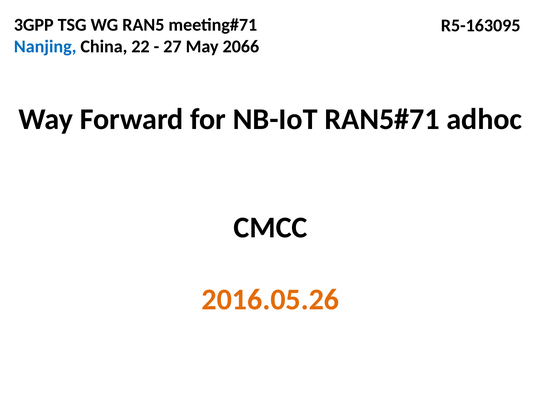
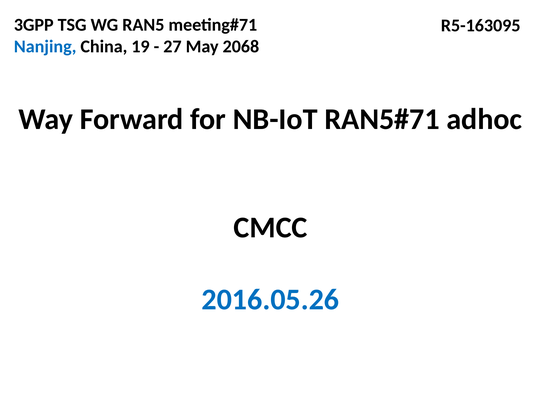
22: 22 -> 19 (140, 47)
2066: 2066 -> 2068 (241, 47)
2016.05.26 colour: orange -> blue (270, 300)
